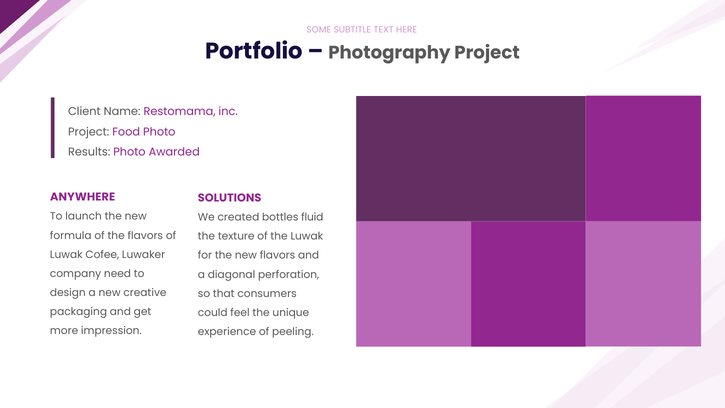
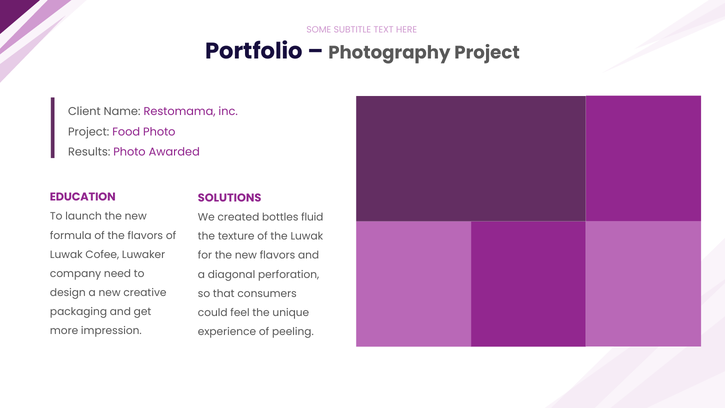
ANYWHERE: ANYWHERE -> EDUCATION (83, 197)
